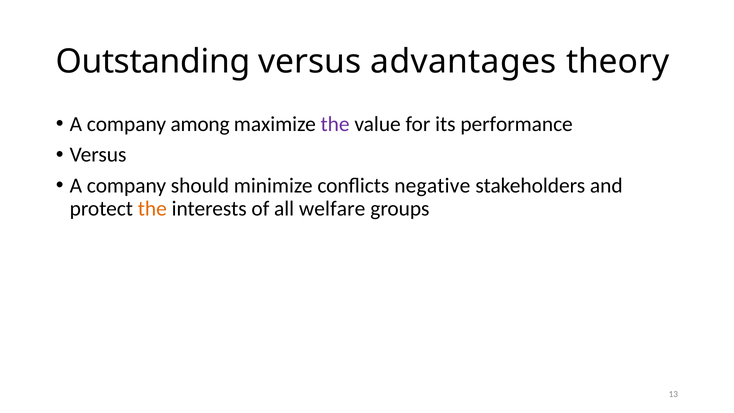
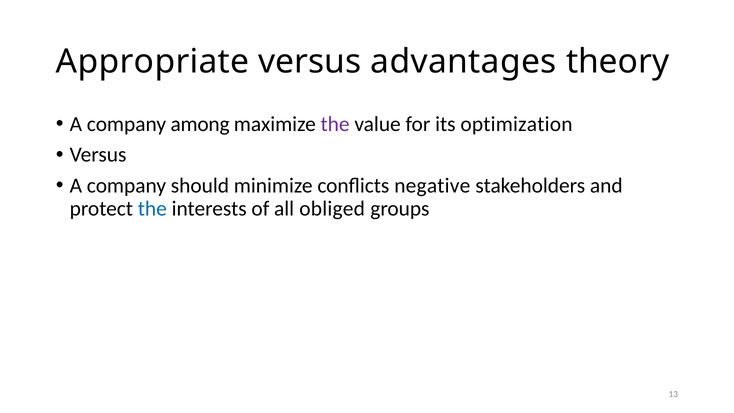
Outstanding: Outstanding -> Appropriate (153, 62)
performance: performance -> optimization (516, 124)
the colour: orange -> blue (152, 209)
welfare: welfare -> obliged (332, 209)
